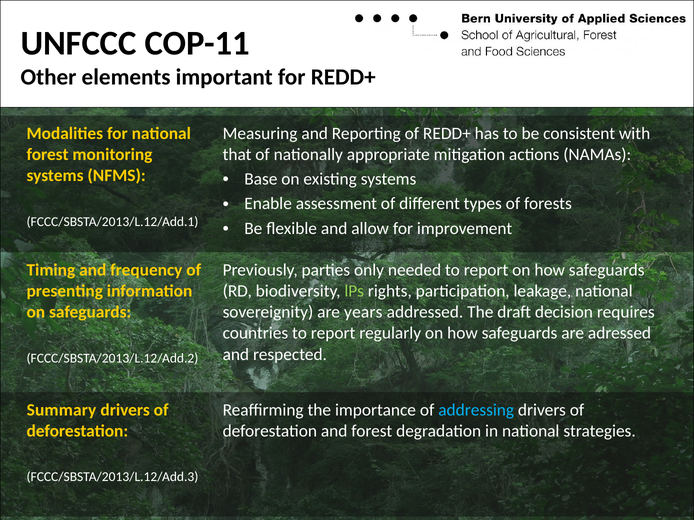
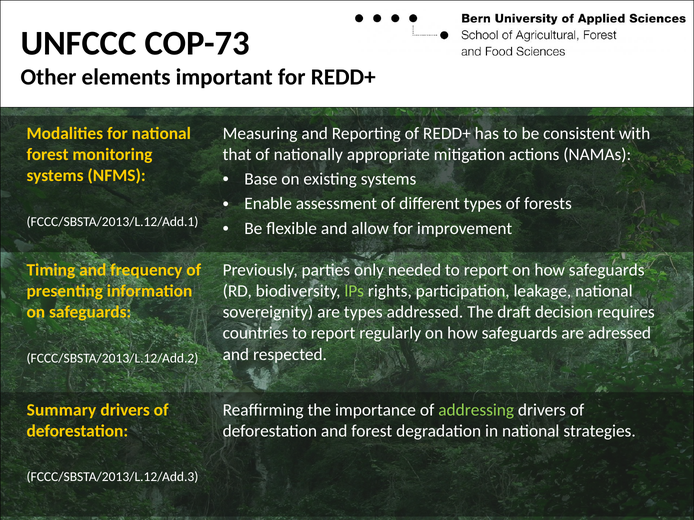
COP-11: COP-11 -> COP-73 (197, 43)
are years: years -> types (363, 312)
addressing colour: light blue -> light green (476, 410)
